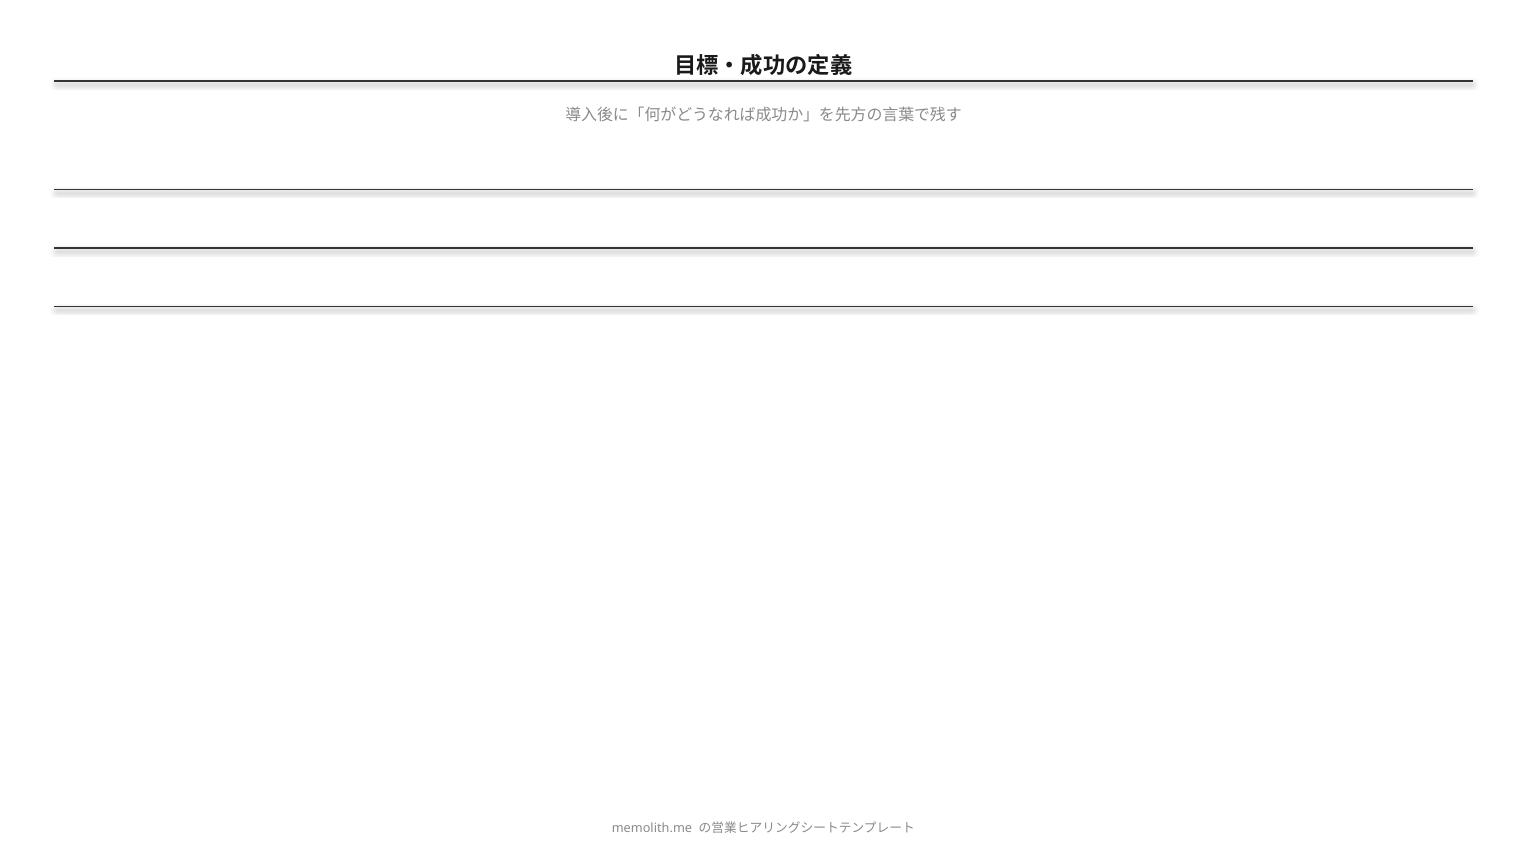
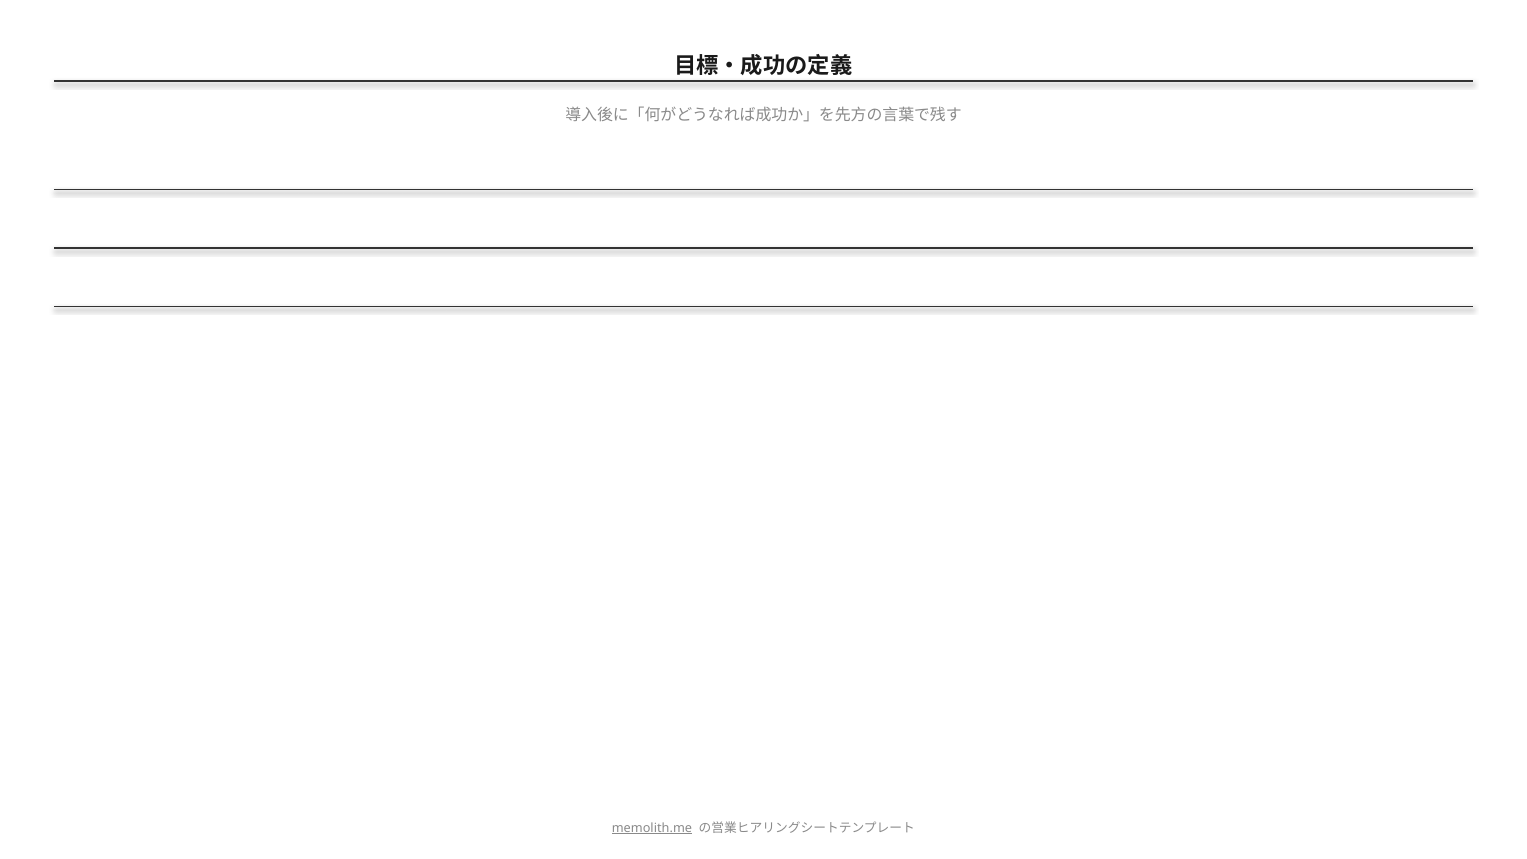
memolith.me underline: none -> present (652, 828)
